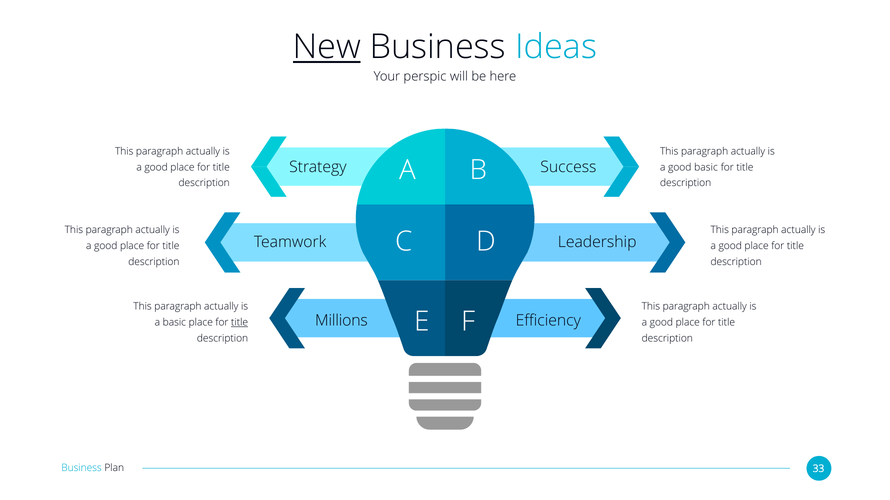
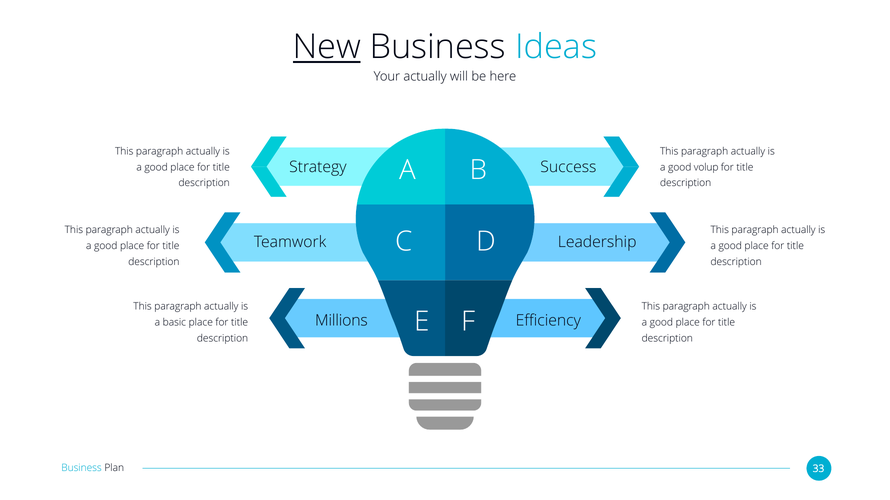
Your perspic: perspic -> actually (425, 76)
good basic: basic -> volup (706, 167)
title underline: present -> none (240, 323)
